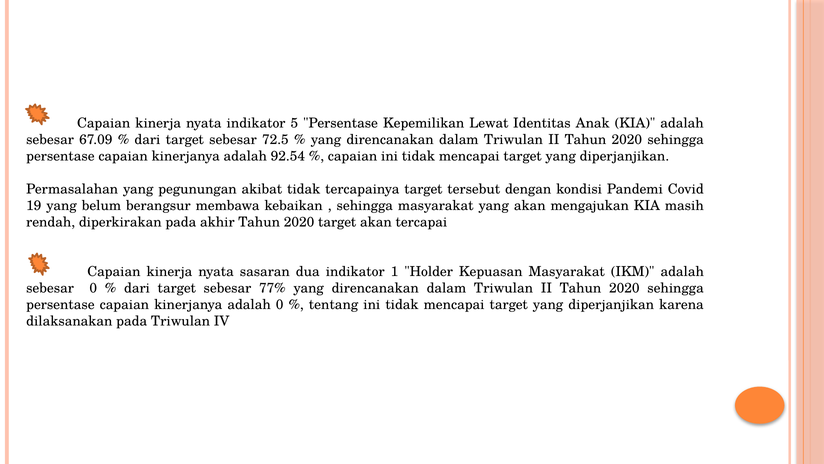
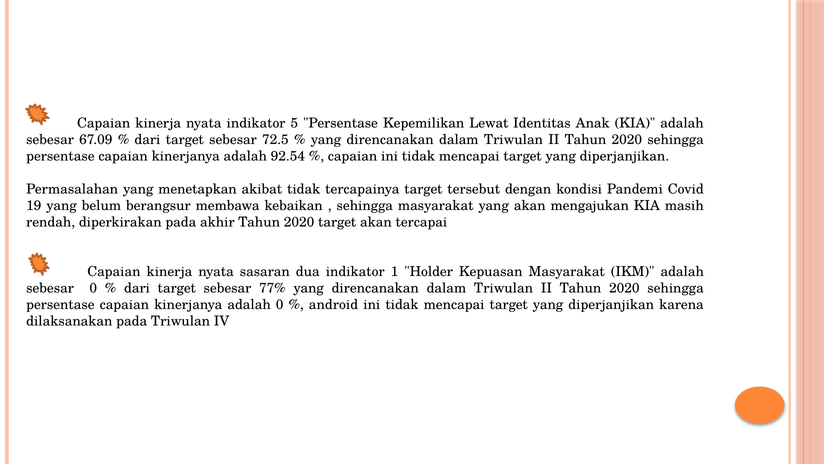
pegunungan: pegunungan -> menetapkan (198, 189)
tentang: tentang -> android (334, 305)
